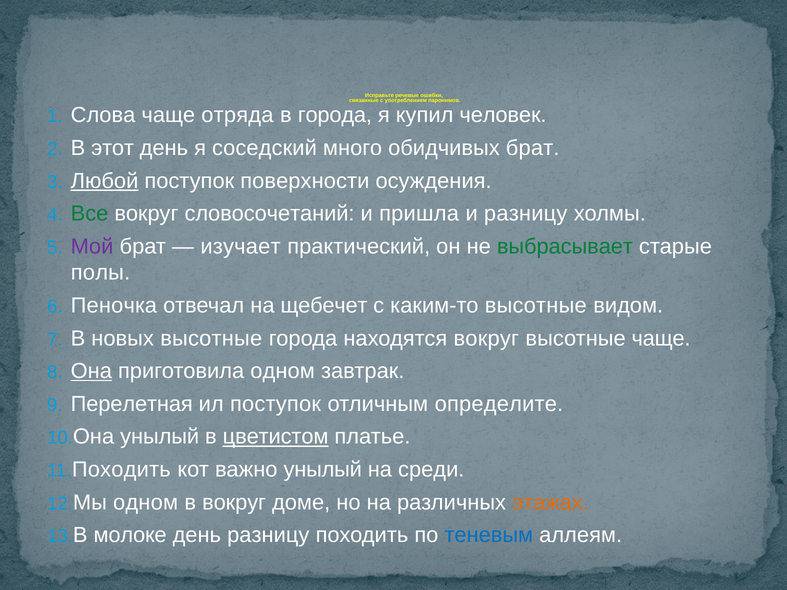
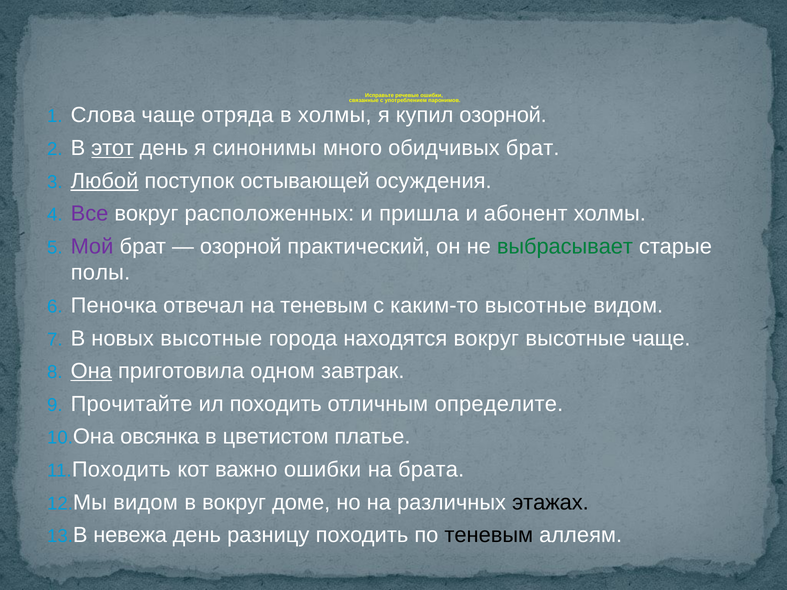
в города: города -> холмы (335, 115)
купил человек: человек -> озорной (503, 115)
этот underline: none -> present (113, 148)
соседский: соседский -> синонимы (264, 148)
поверхности: поверхности -> остывающей (305, 181)
Все colour: green -> purple (90, 214)
словосочетаний: словосочетаний -> расположенных (269, 214)
и разницу: разницу -> абонент (526, 214)
изучает: изучает -> озорной (241, 247)
на щебечет: щебечет -> теневым (324, 306)
Перелетная: Перелетная -> Прочитайте (132, 404)
ил поступок: поступок -> походить (276, 404)
Она унылый: унылый -> овсянка (160, 437)
цветистом underline: present -> none (276, 437)
важно унылый: унылый -> ошибки (323, 470)
среди: среди -> брата (431, 470)
Мы одном: одном -> видом (146, 503)
этажах colour: orange -> black (550, 503)
молоке: молоке -> невежа (130, 535)
теневым colour: blue -> black (489, 535)
